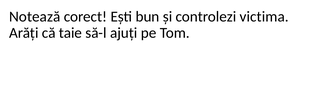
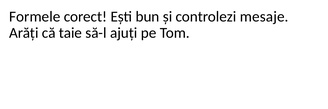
Notează: Notează -> Formele (35, 17)
victima: victima -> mesaje (264, 17)
